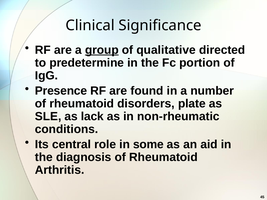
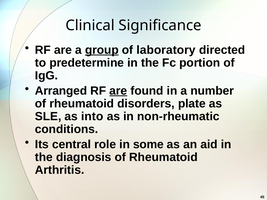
qualitative: qualitative -> laboratory (166, 50)
Presence: Presence -> Arranged (61, 91)
are underline: none -> present (118, 91)
lack: lack -> into (92, 116)
